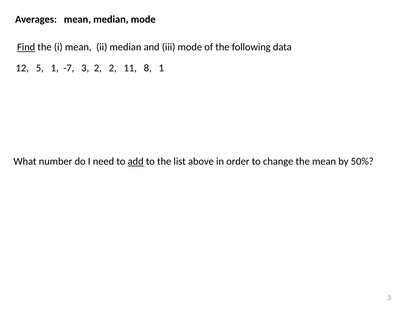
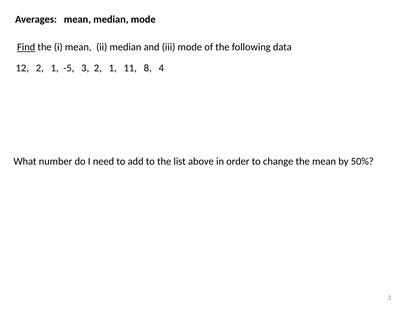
12 5: 5 -> 2 (40, 68)
-7: -7 -> -5 (69, 68)
3 2 2: 2 -> 1 (113, 68)
8 1: 1 -> 4 (161, 68)
add underline: present -> none (136, 162)
